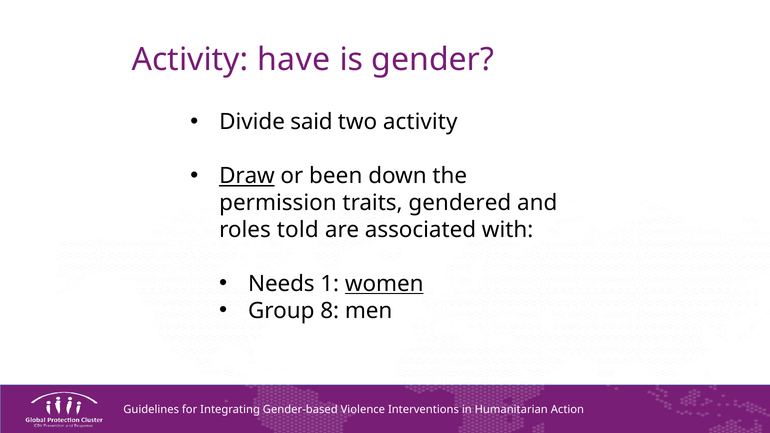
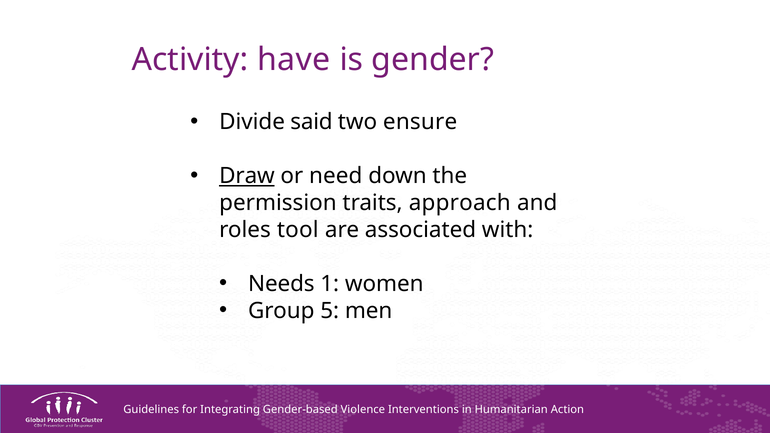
two activity: activity -> ensure (420, 122)
been: been -> need (336, 176)
gendered: gendered -> approach (460, 203)
told: told -> tool (298, 230)
women underline: present -> none (384, 284)
8: 8 -> 5 (330, 311)
